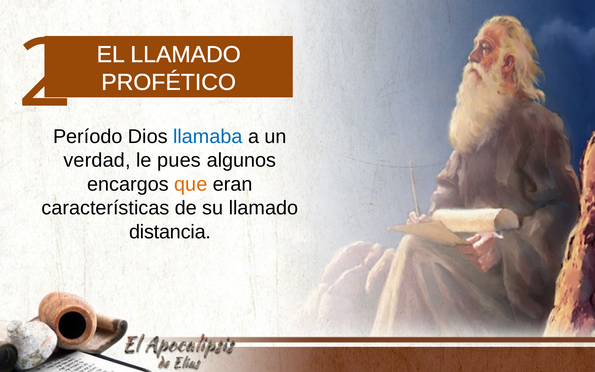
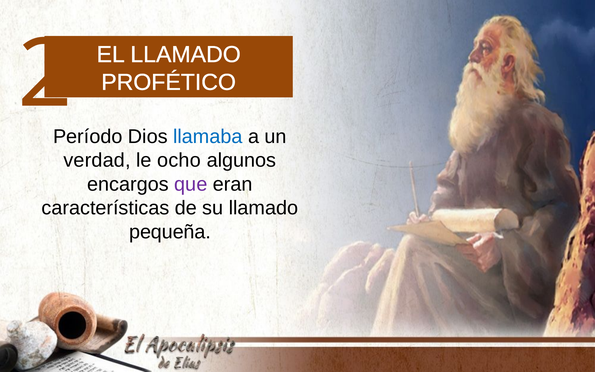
pues: pues -> ocho (179, 160)
que colour: orange -> purple (191, 184)
distancia: distancia -> pequeña (170, 232)
